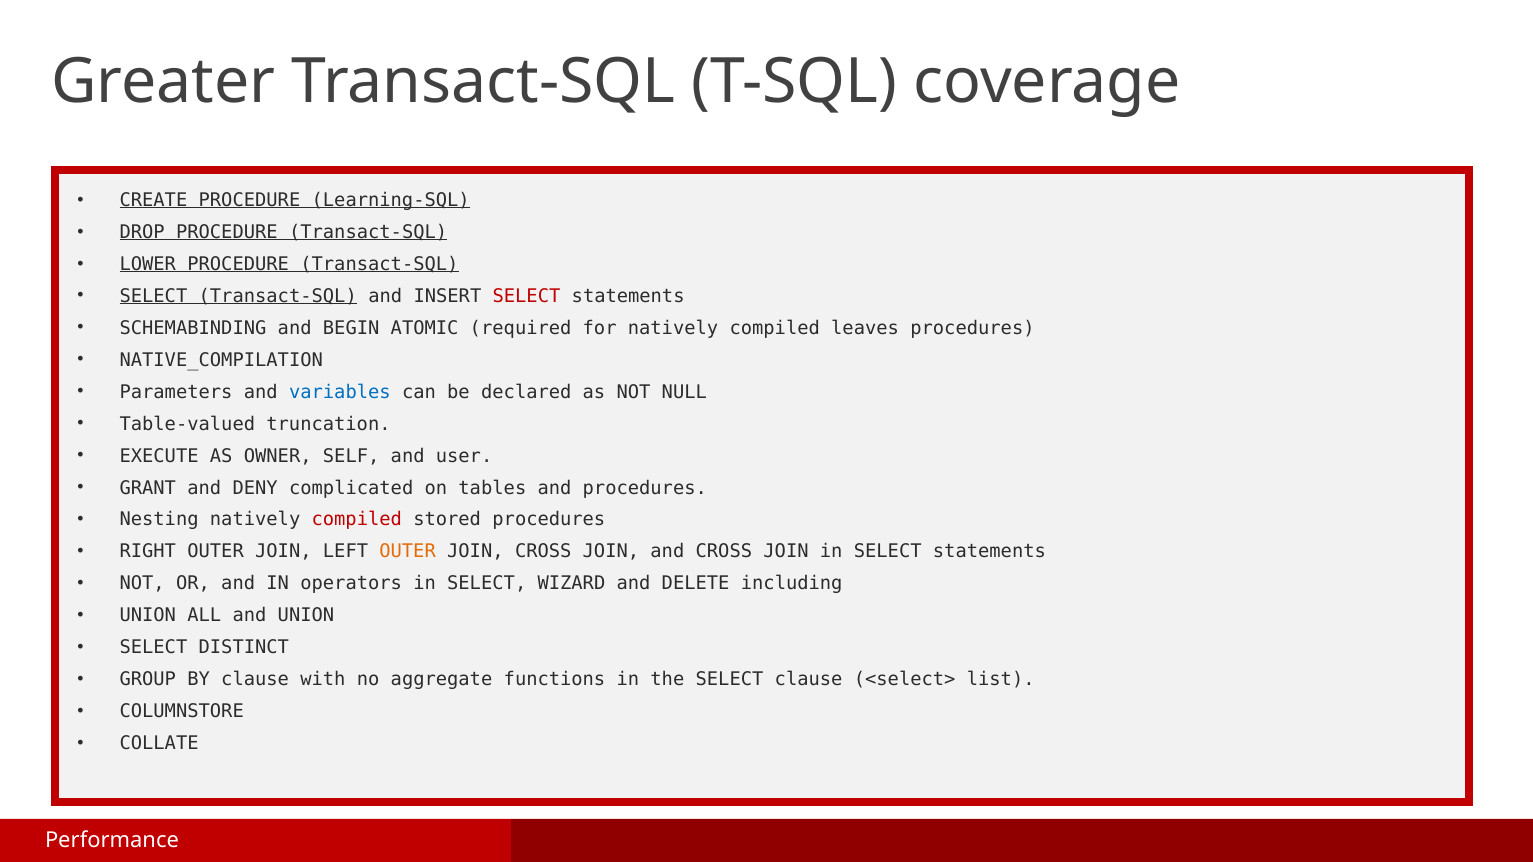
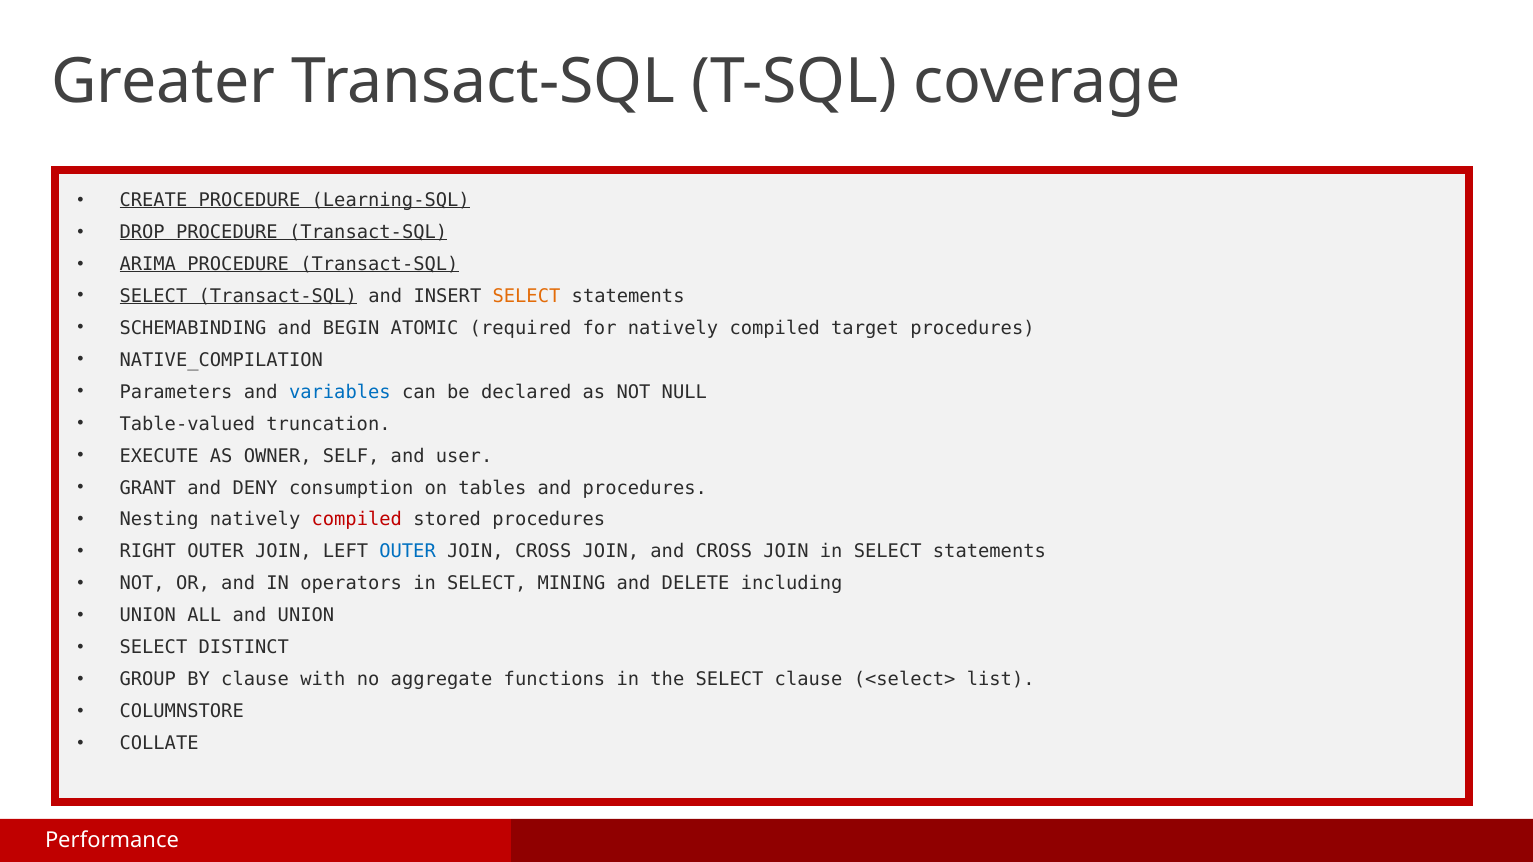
LOWER: LOWER -> ARIMA (148, 264)
SELECT colour: red -> orange (526, 296)
leaves: leaves -> target (865, 328)
complicated: complicated -> consumption (351, 488)
OUTER colour: orange -> blue (408, 552)
WIZARD: WIZARD -> MINING (571, 584)
